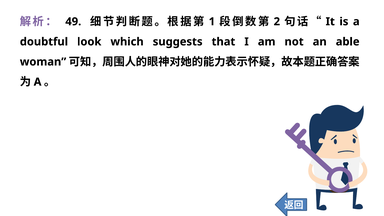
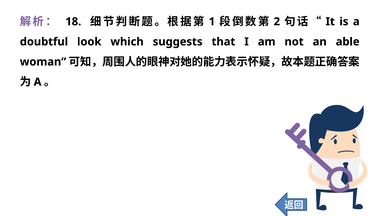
49: 49 -> 18 (73, 22)
